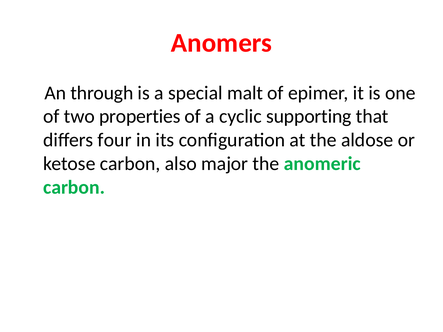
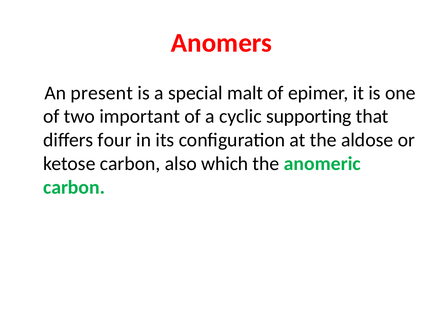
through: through -> present (102, 93)
properties: properties -> important (140, 117)
major: major -> which (225, 164)
